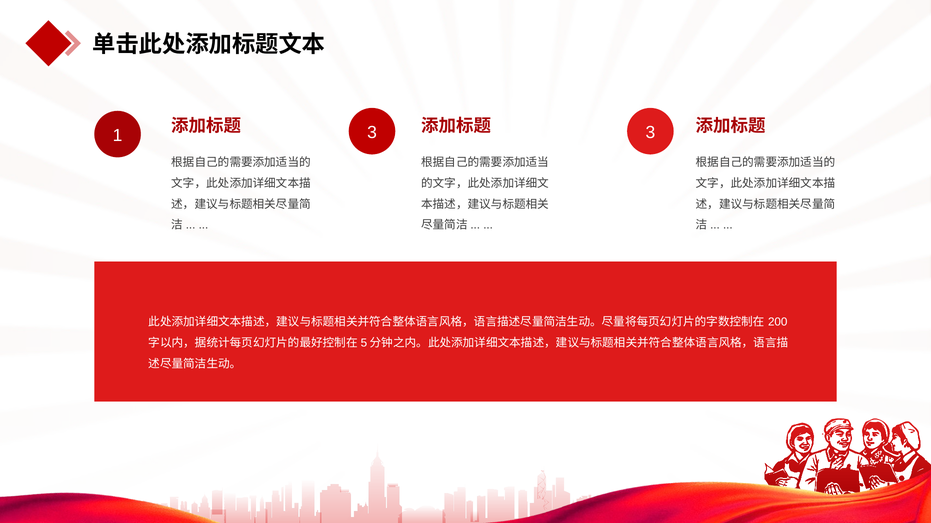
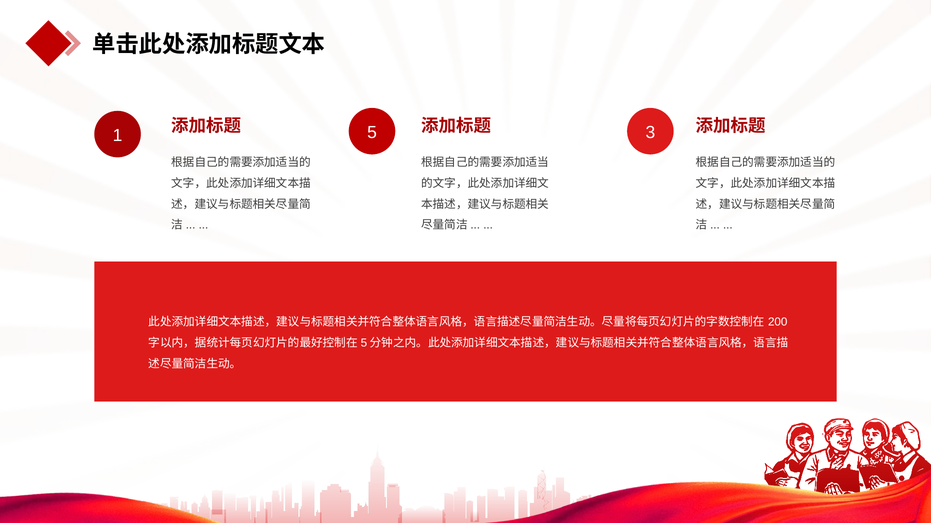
1 3: 3 -> 5 (372, 133)
